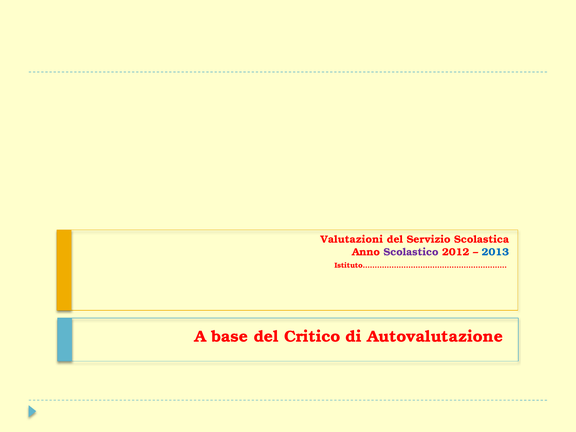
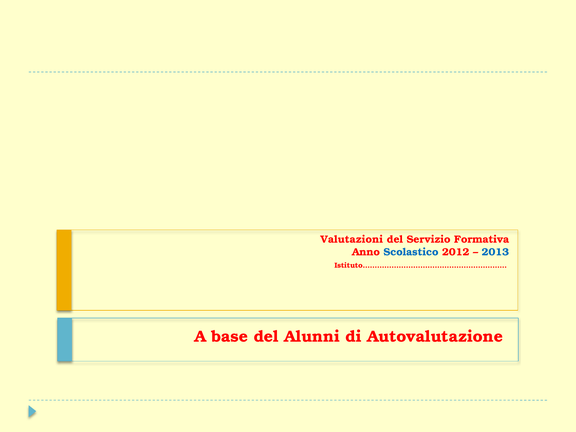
Scolastica: Scolastica -> Formativa (482, 239)
Scolastico colour: purple -> blue (411, 252)
Critico: Critico -> Alunni (312, 336)
